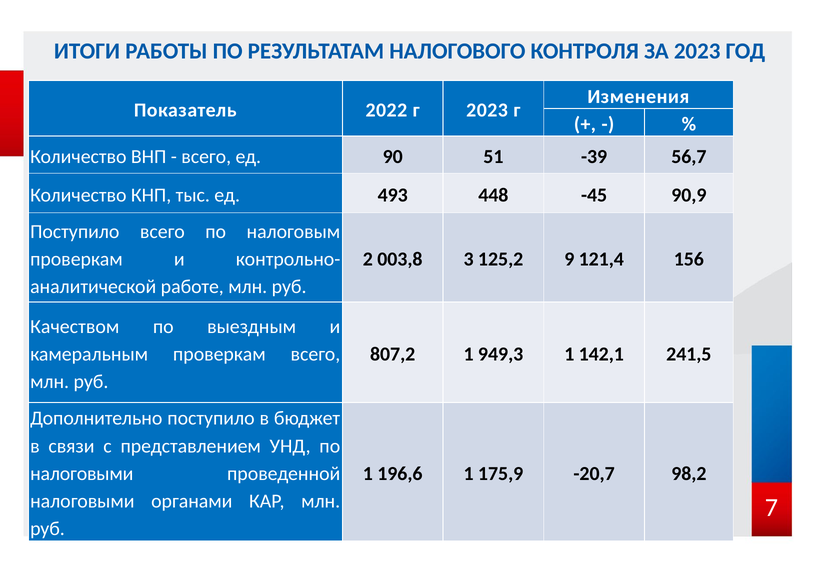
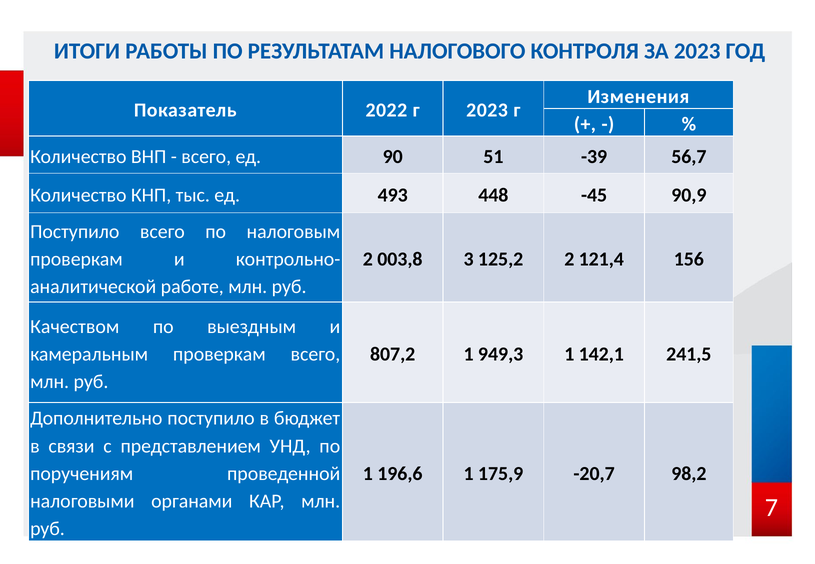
125,2 9: 9 -> 2 (569, 259)
налоговыми: налоговыми -> поручениям (82, 474)
